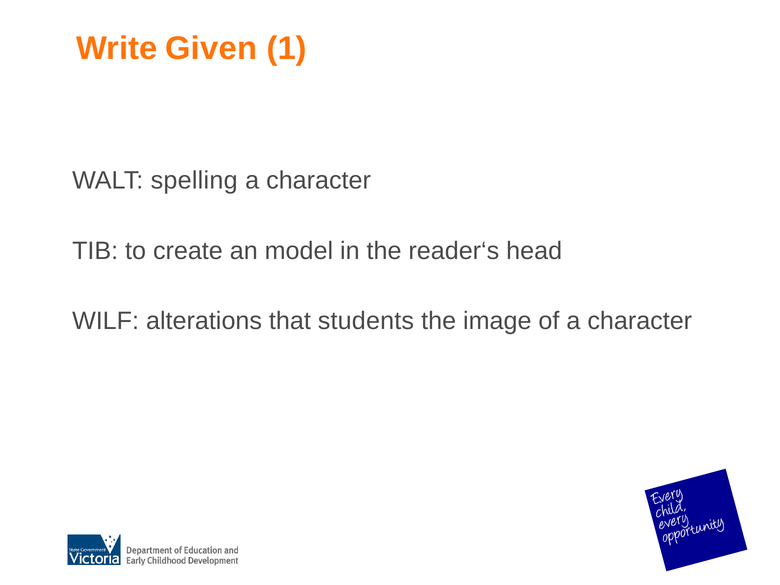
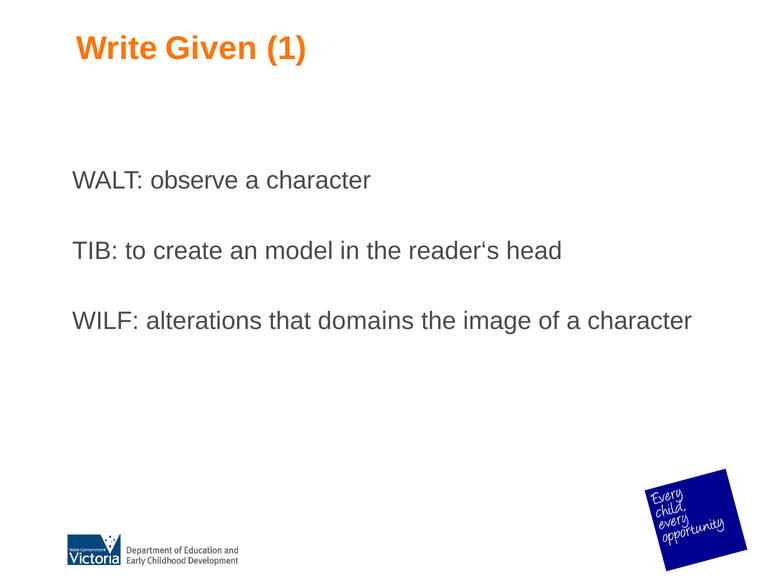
spelling: spelling -> observe (194, 181)
students: students -> domains (366, 321)
